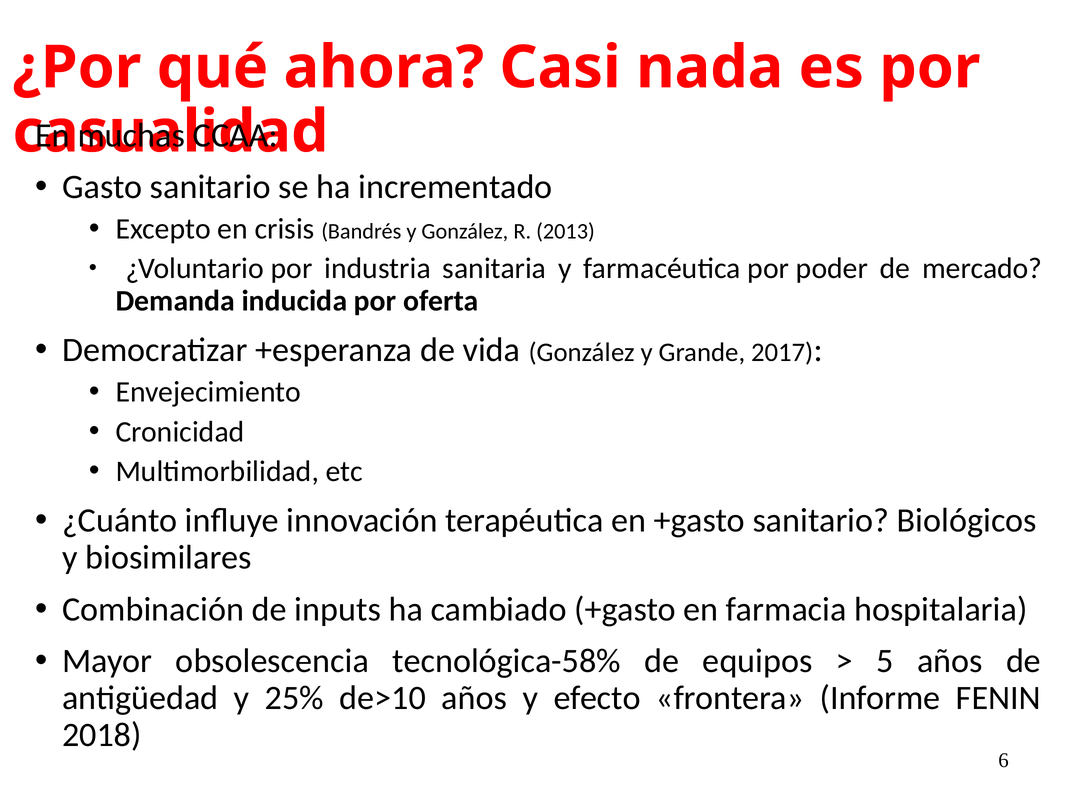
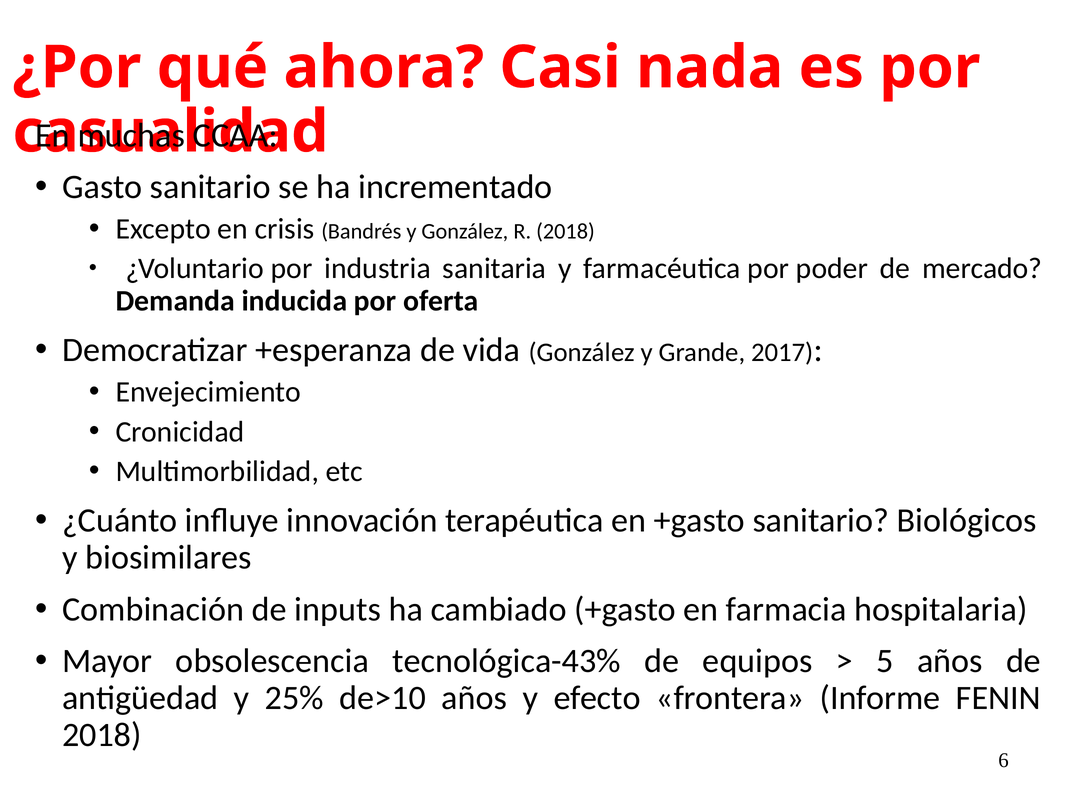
R 2013: 2013 -> 2018 (565, 231)
tecnológica-58%: tecnológica-58% -> tecnológica-43% (507, 661)
